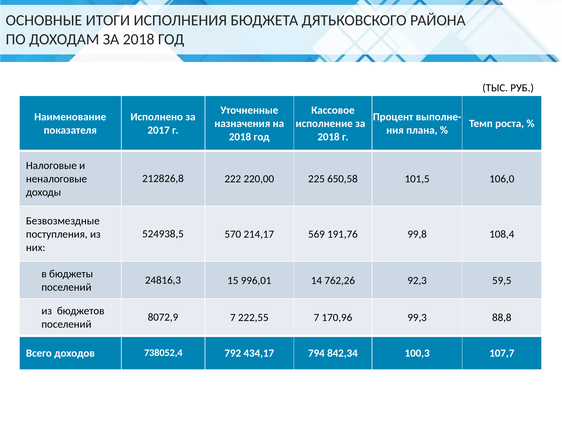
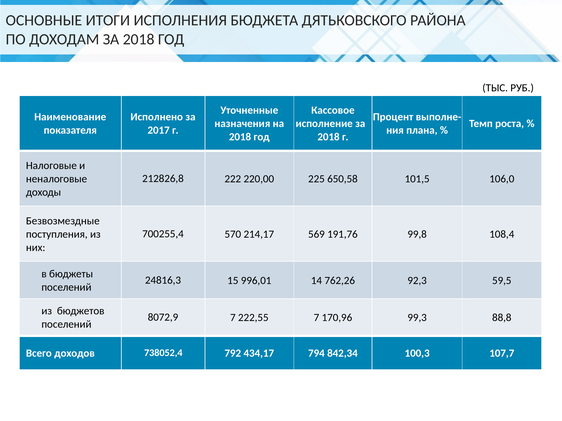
524938,5: 524938,5 -> 700255,4 (163, 234)
